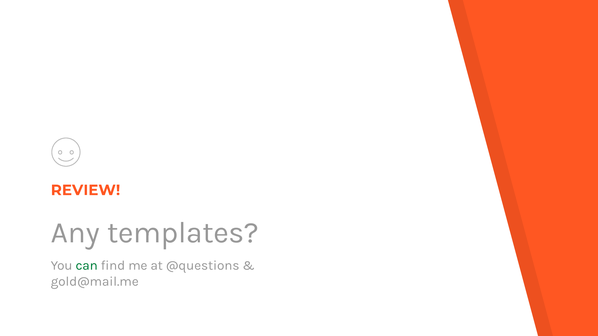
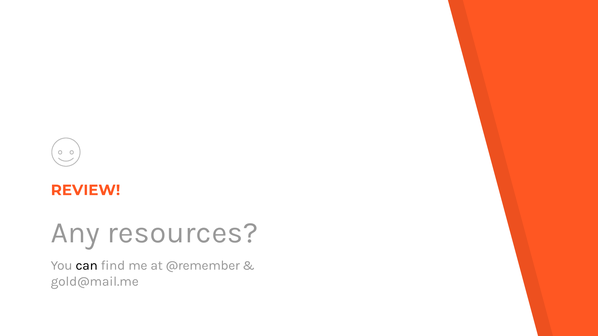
templates: templates -> resources (183, 233)
can colour: green -> black (87, 266)
@questions: @questions -> @remember (203, 266)
